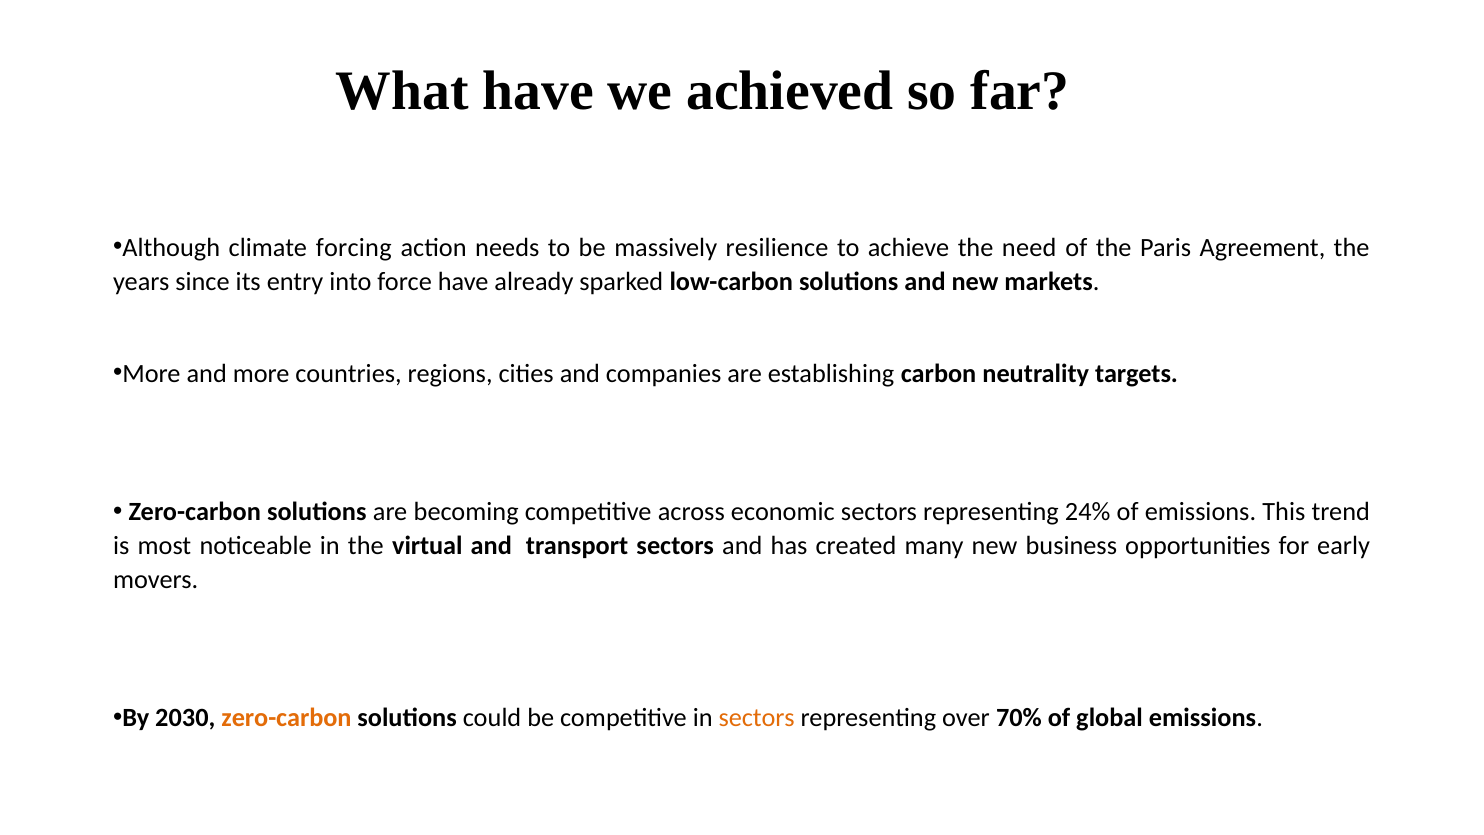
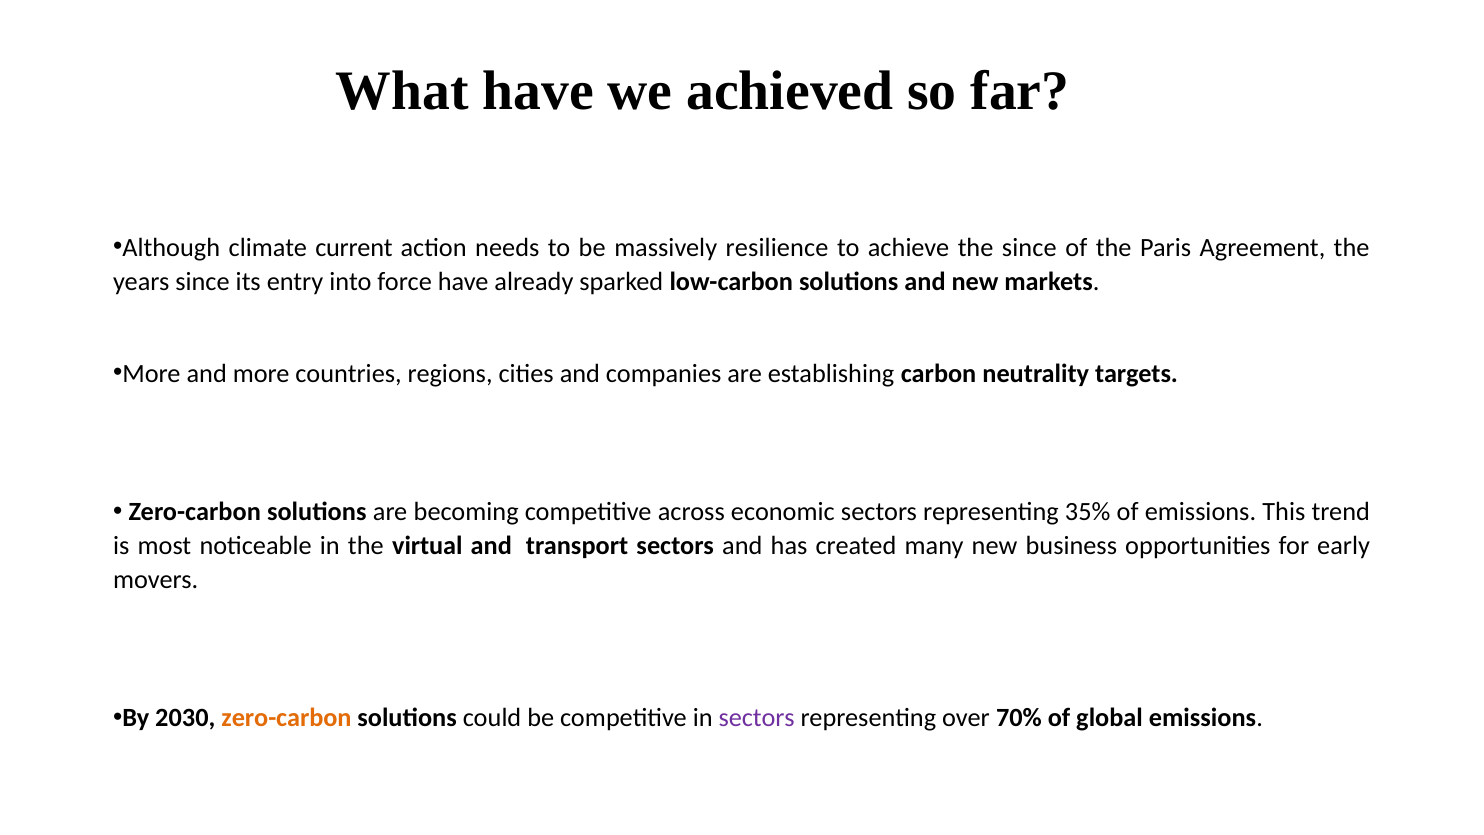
forcing: forcing -> current (354, 248)
the need: need -> since (1029, 248)
24%: 24% -> 35% (1088, 512)
sectors colour: orange -> purple (757, 718)
